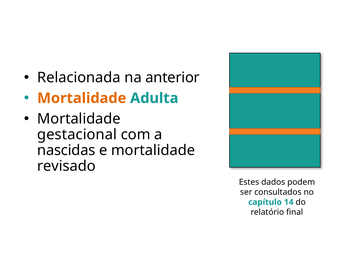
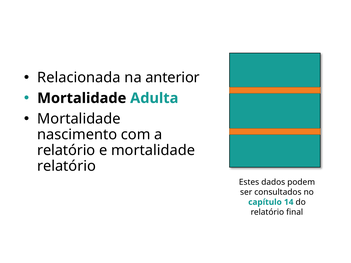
Mortalidade colour: orange -> black (82, 98)
gestacional: gestacional -> nascimento (77, 135)
nascidas: nascidas -> relatório (66, 151)
revisado: revisado -> relatório (67, 166)
